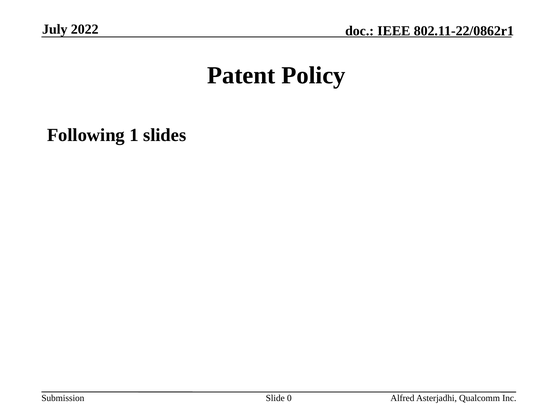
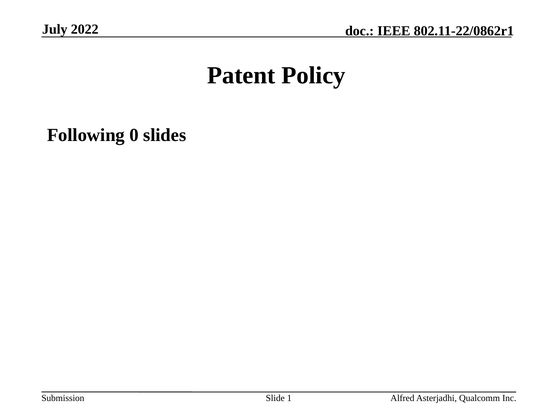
1: 1 -> 0 (134, 135)
0: 0 -> 1 (289, 398)
